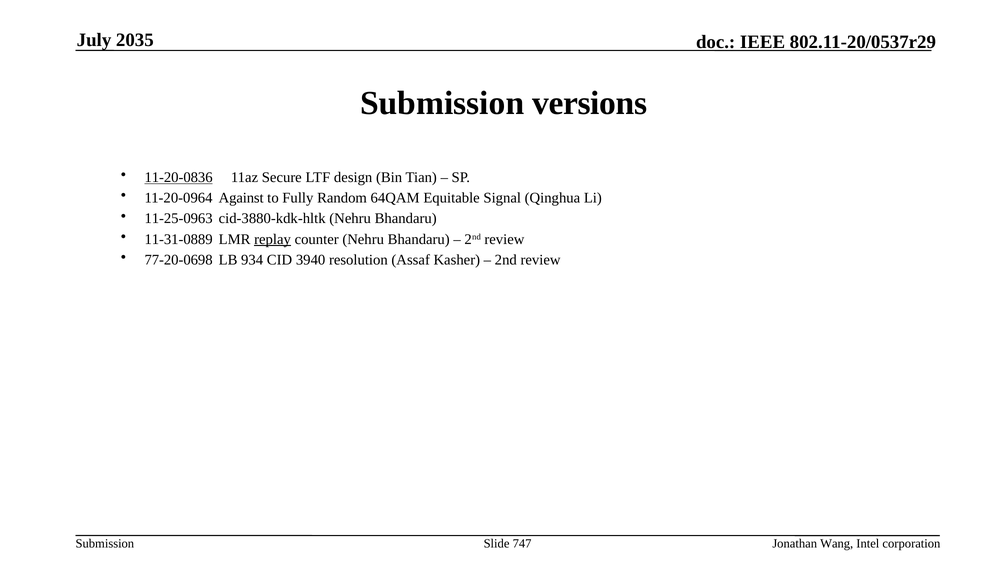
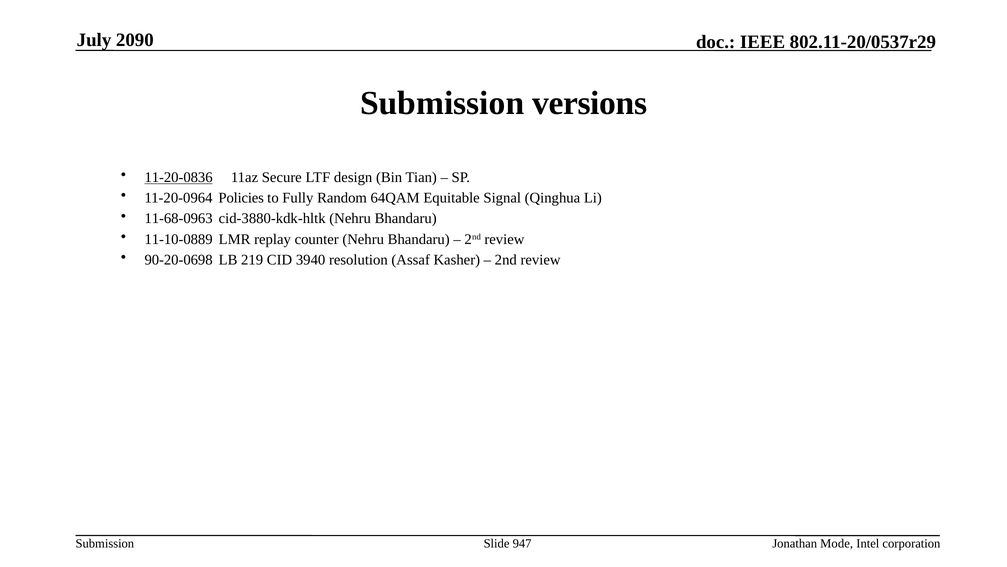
2035: 2035 -> 2090 (135, 40)
Against: Against -> Policies (241, 198)
11-25-0963: 11-25-0963 -> 11-68-0963 (179, 218)
11-31-0889: 11-31-0889 -> 11-10-0889 (179, 239)
replay underline: present -> none (273, 239)
77-20-0698: 77-20-0698 -> 90-20-0698 (179, 260)
934: 934 -> 219 (252, 260)
747: 747 -> 947 (522, 543)
Wang: Wang -> Mode (837, 543)
